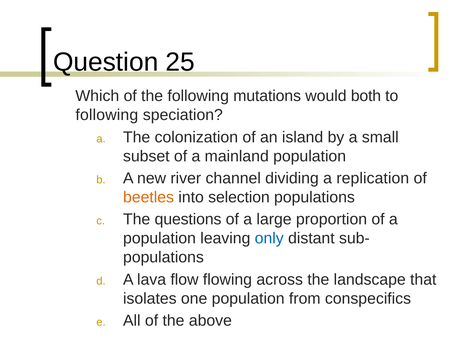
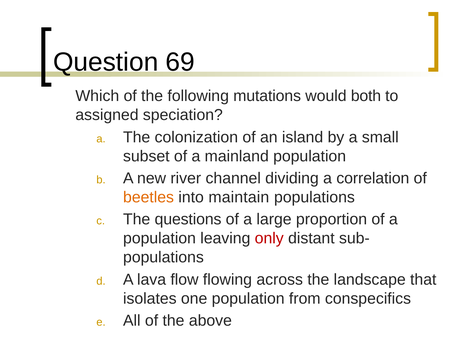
25: 25 -> 69 (180, 62)
following: following -> assigned (107, 115)
replication: replication -> correlation (373, 178)
selection: selection -> maintain (239, 197)
only colour: blue -> red (269, 238)
